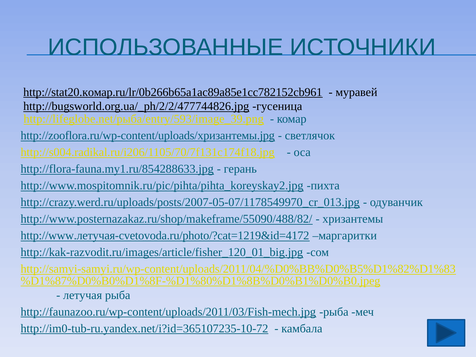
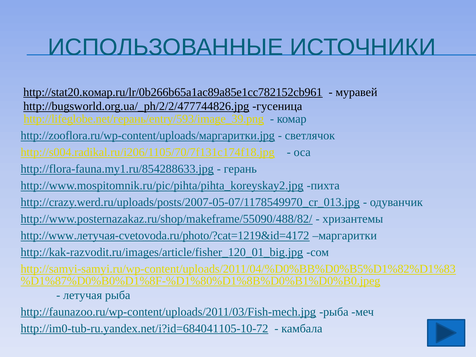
http://lifeglobe.net/рыба/entry/593/image_39.png: http://lifeglobe.net/рыба/entry/593/image_39.png -> http://lifeglobe.net/герань/entry/593/image_39.png (144, 119)
http://zooflora.ru/wp-content/uploads/хризантемы.jpg: http://zooflora.ru/wp-content/uploads/хризантемы.jpg -> http://zooflora.ru/wp-content/uploads/маргаритки.jpg (148, 136)
http://im0-tub-ru.yandex.net/i?id=365107235-10-72: http://im0-tub-ru.yandex.net/i?id=365107235-10-72 -> http://im0-tub-ru.yandex.net/i?id=684041105-10-72 (144, 328)
